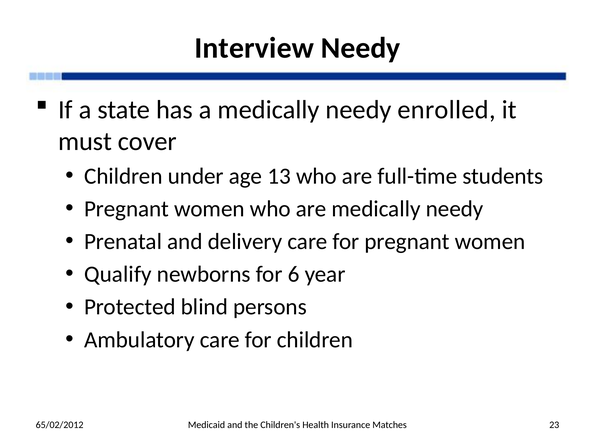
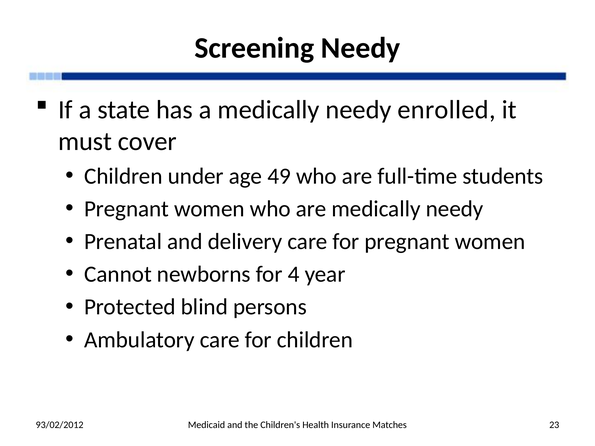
Interview: Interview -> Screening (254, 48)
13: 13 -> 49 (279, 176)
Qualify: Qualify -> Cannot (118, 274)
6: 6 -> 4 (294, 274)
65/02/2012: 65/02/2012 -> 93/02/2012 (60, 425)
